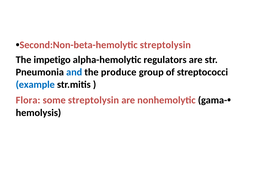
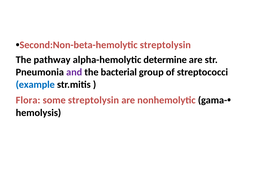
impetigo: impetigo -> pathway (52, 60)
regulators: regulators -> determine (165, 60)
and colour: blue -> purple (74, 72)
produce: produce -> bacterial (119, 72)
